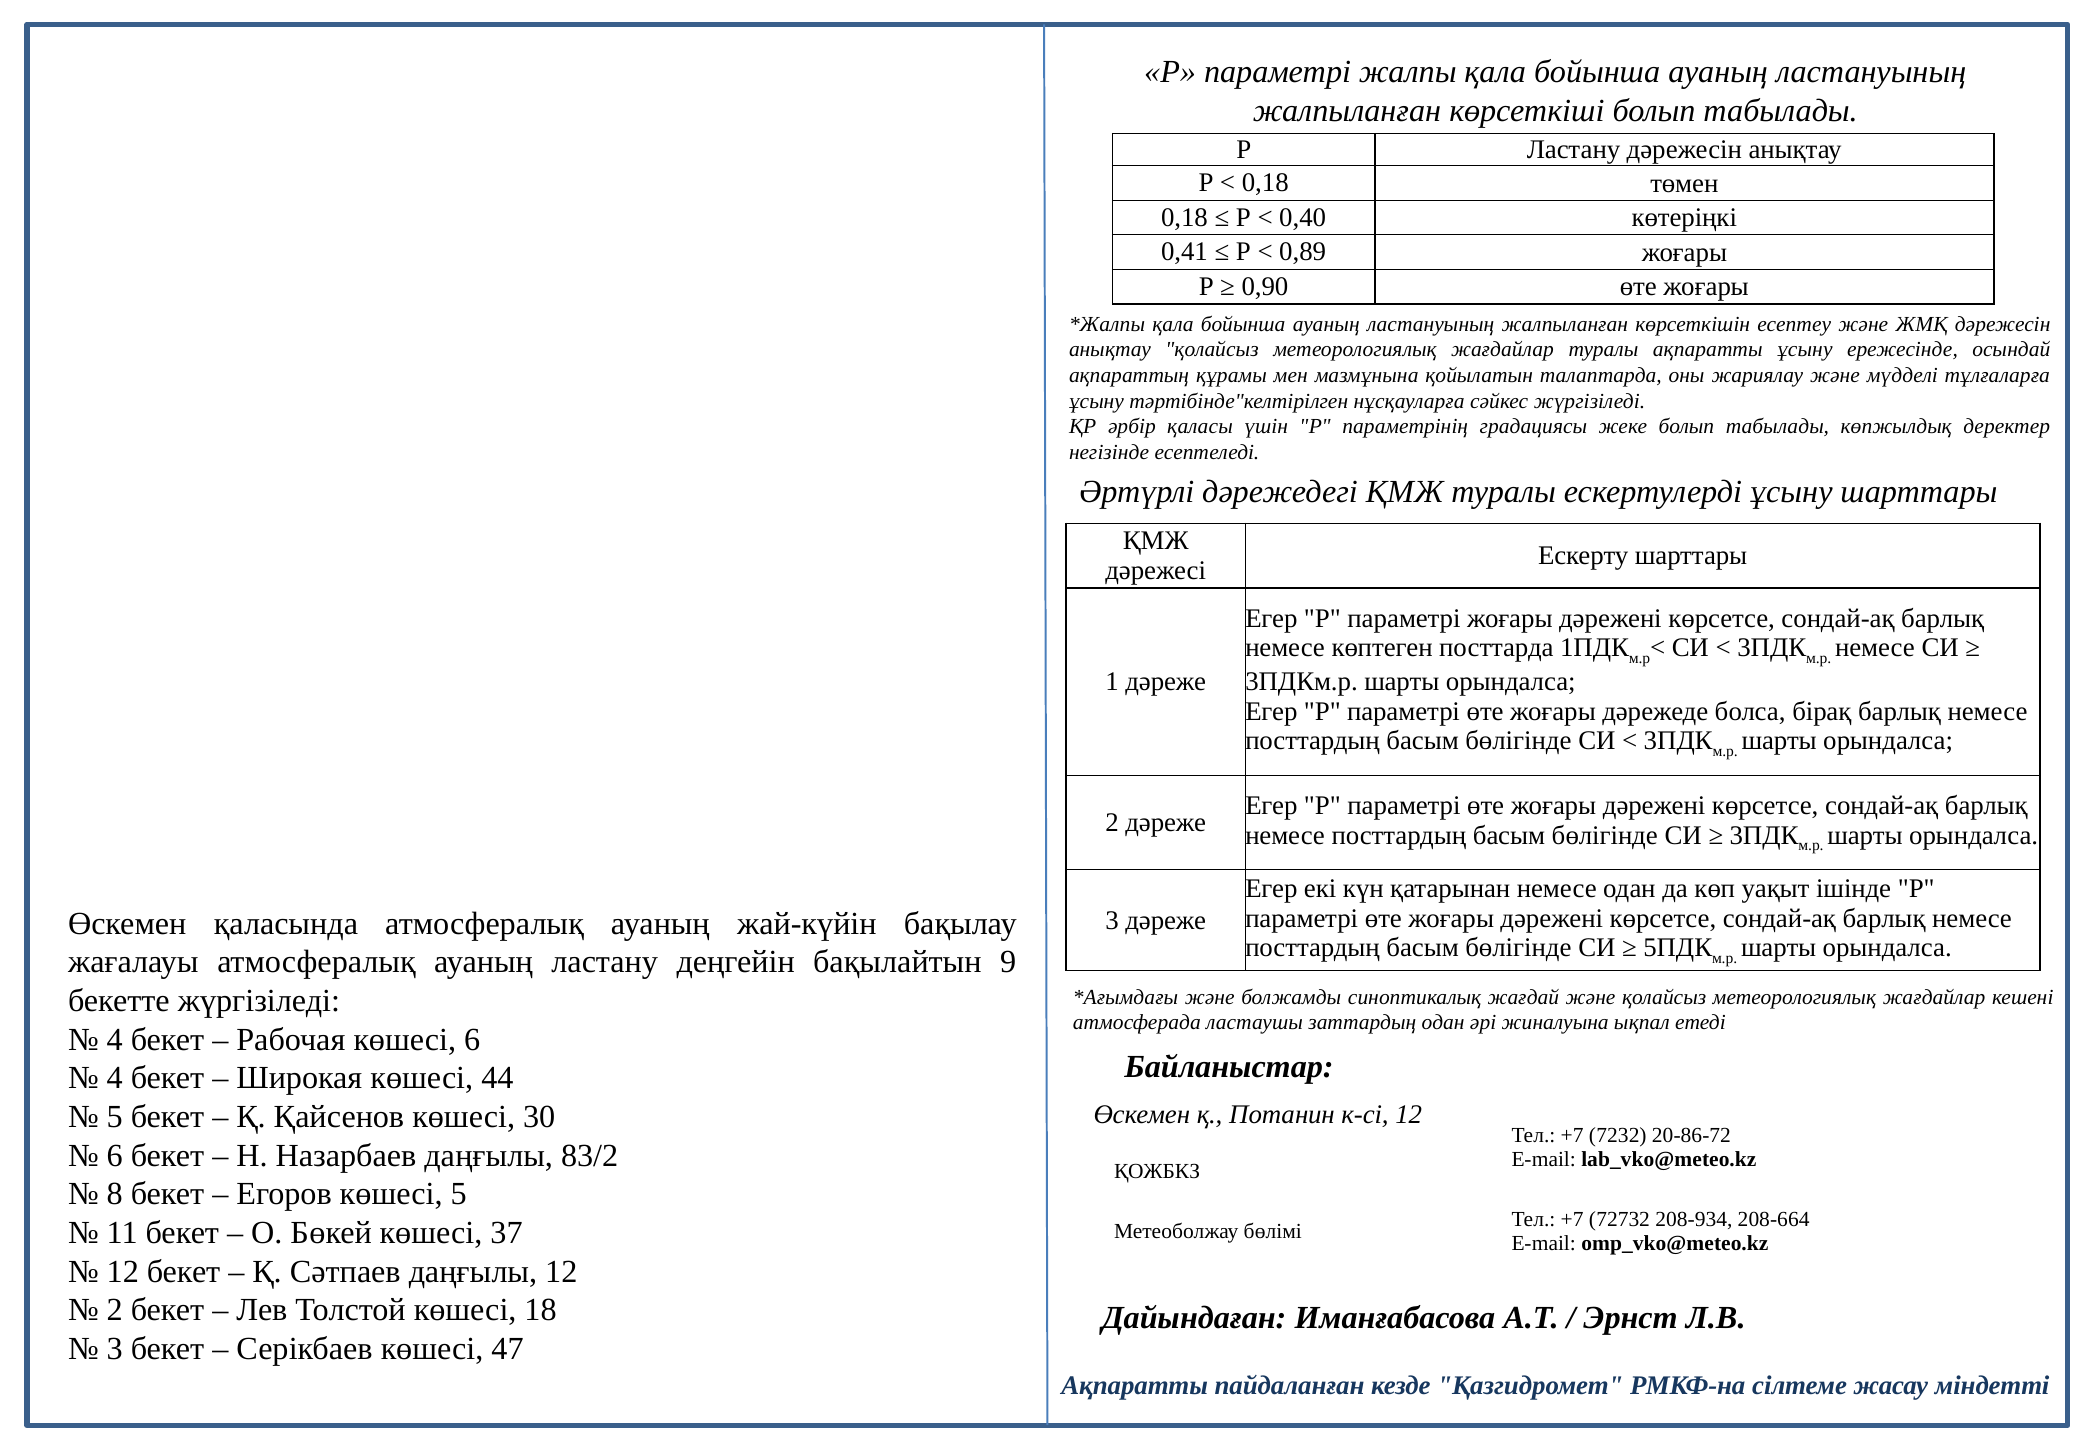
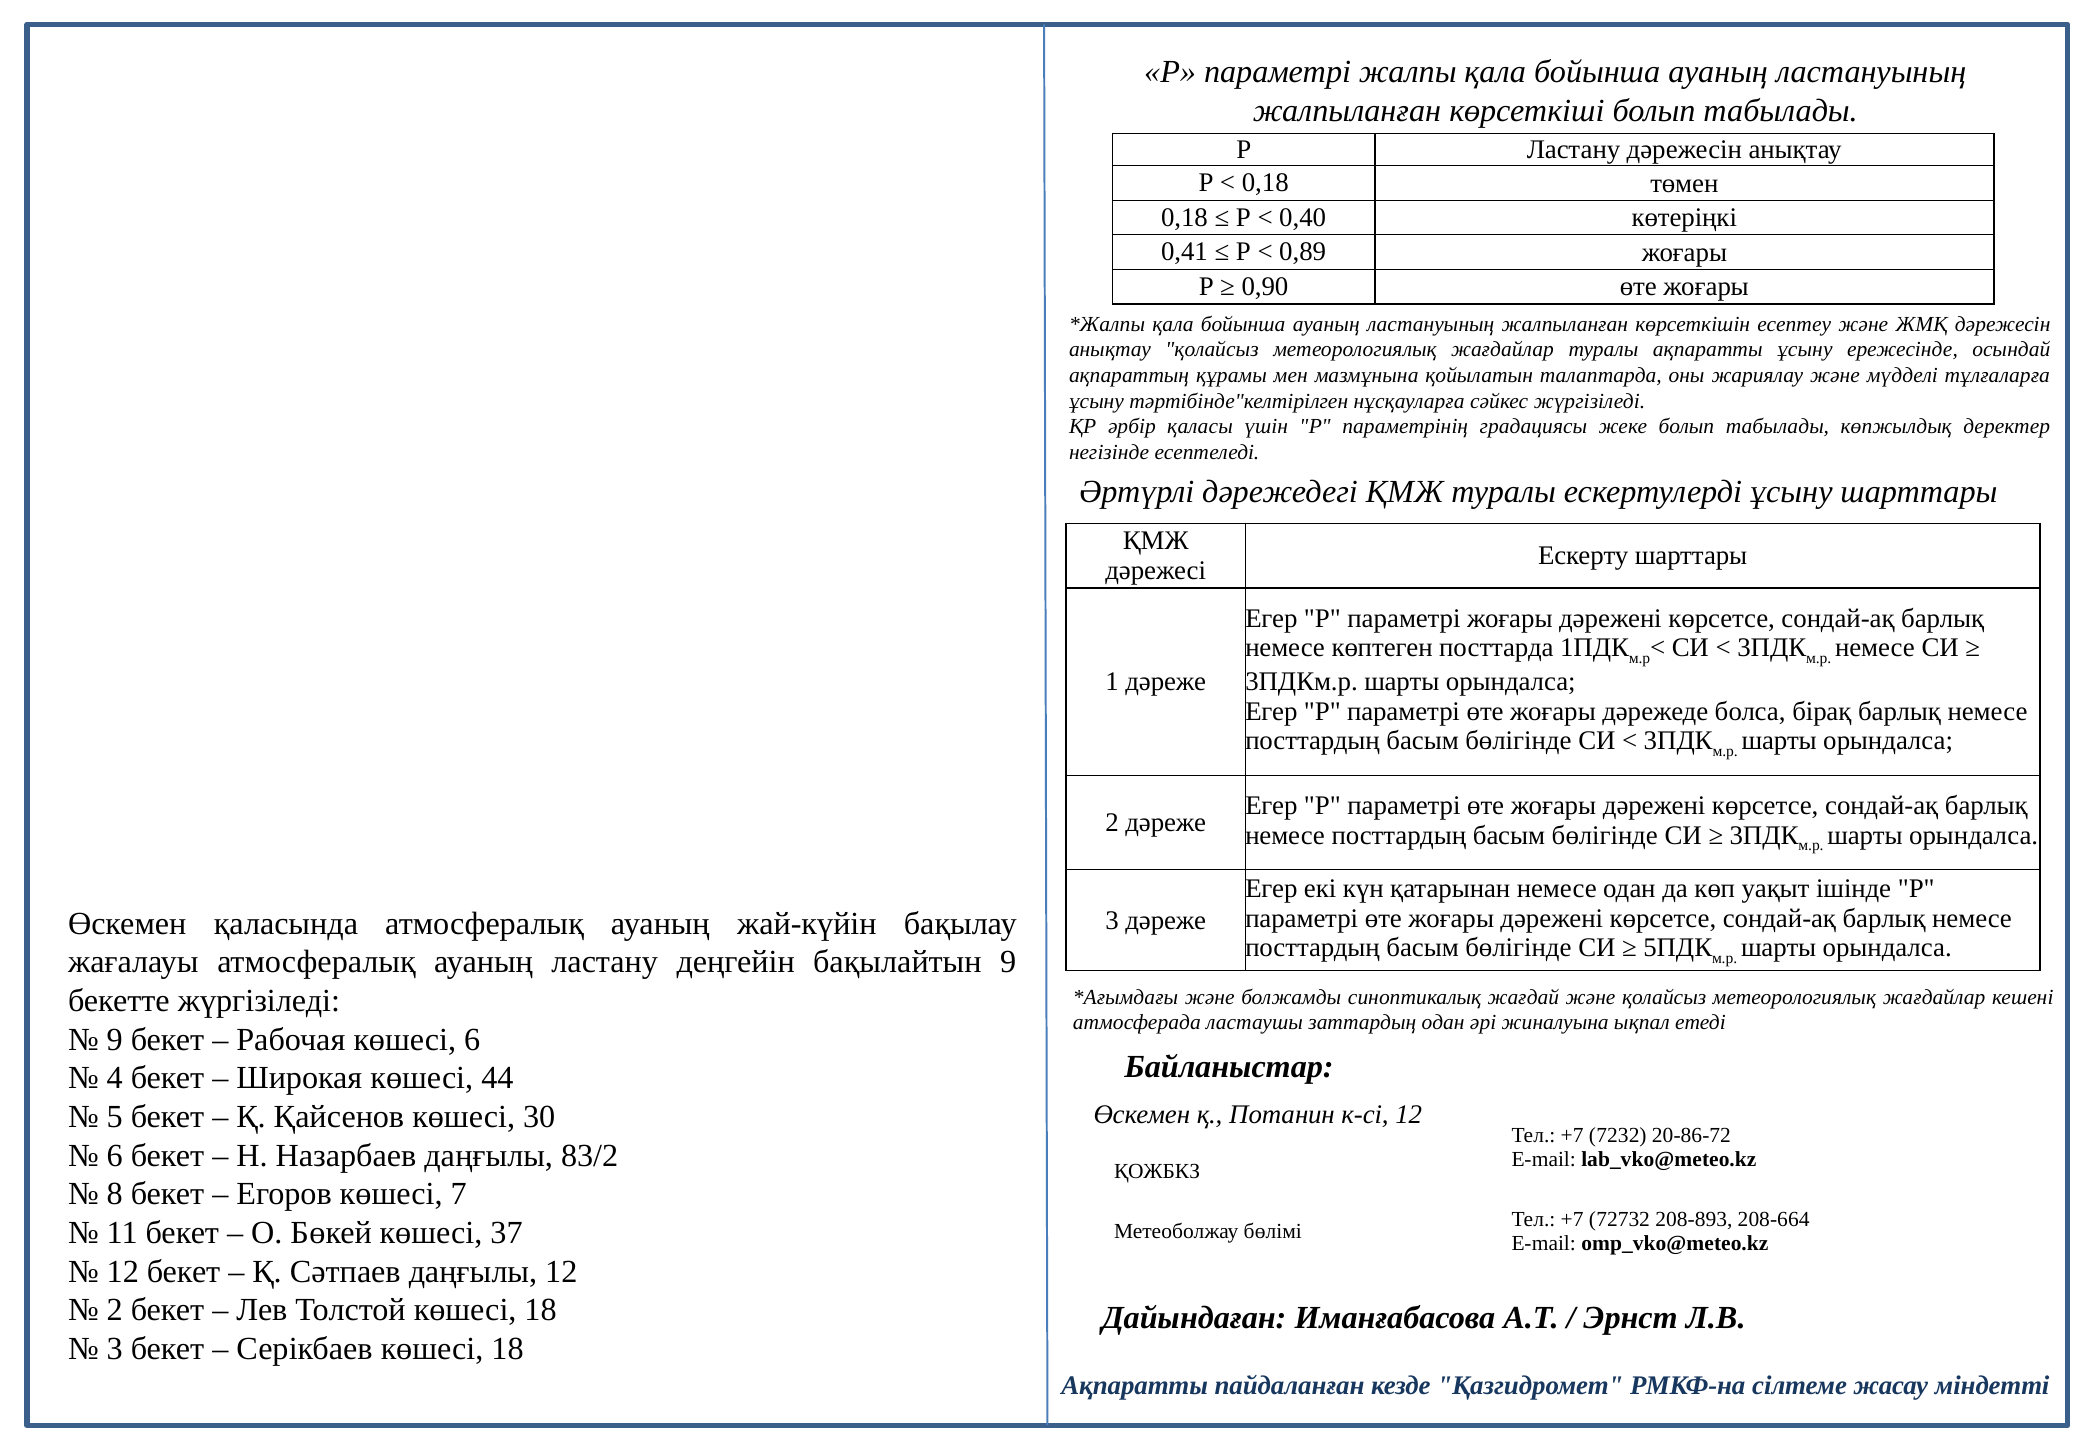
4: 4 -> 9 (115, 1040)
көшесі 5: 5 -> 7 (459, 1194)
208-934: 208-934 -> 208-893 (1694, 1220)
Серікбаев көшесі 47: 47 -> 18 (508, 1349)
